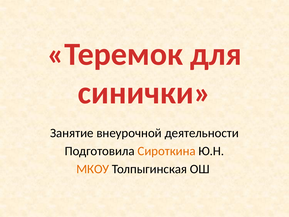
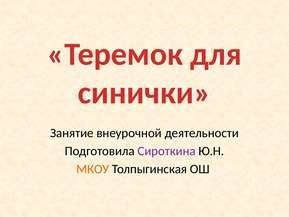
Сироткина colour: orange -> purple (167, 151)
